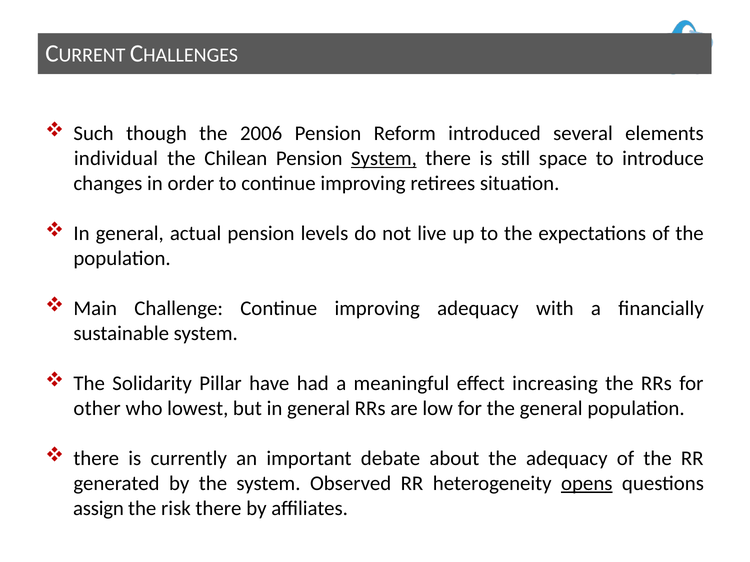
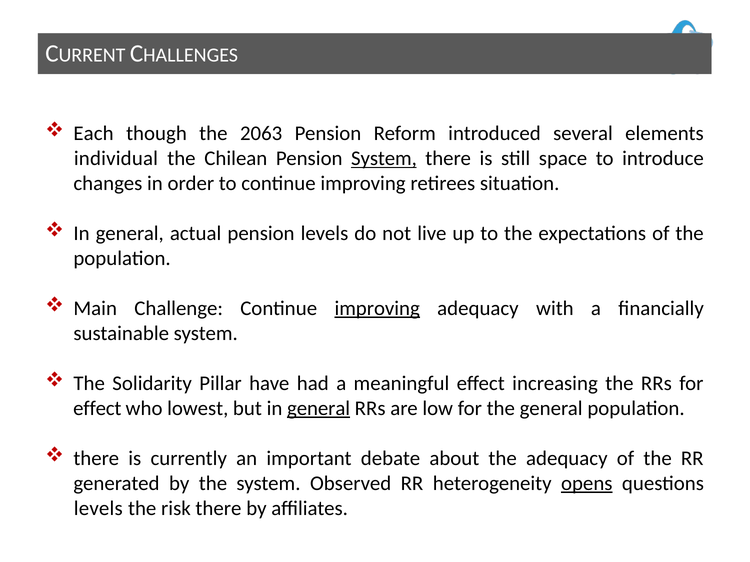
Such: Such -> Each (94, 134)
2006: 2006 -> 2063 (261, 134)
improving underline: none -> present (377, 309)
other: other -> effect (97, 409)
general underline: none -> present (319, 409)
assign: assign -> levels (98, 509)
